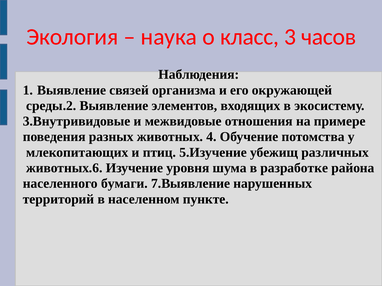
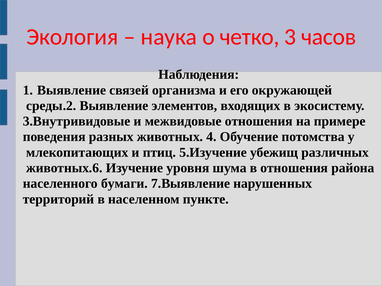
класс: класс -> четко (250, 37)
в разработке: разработке -> отношения (294, 168)
